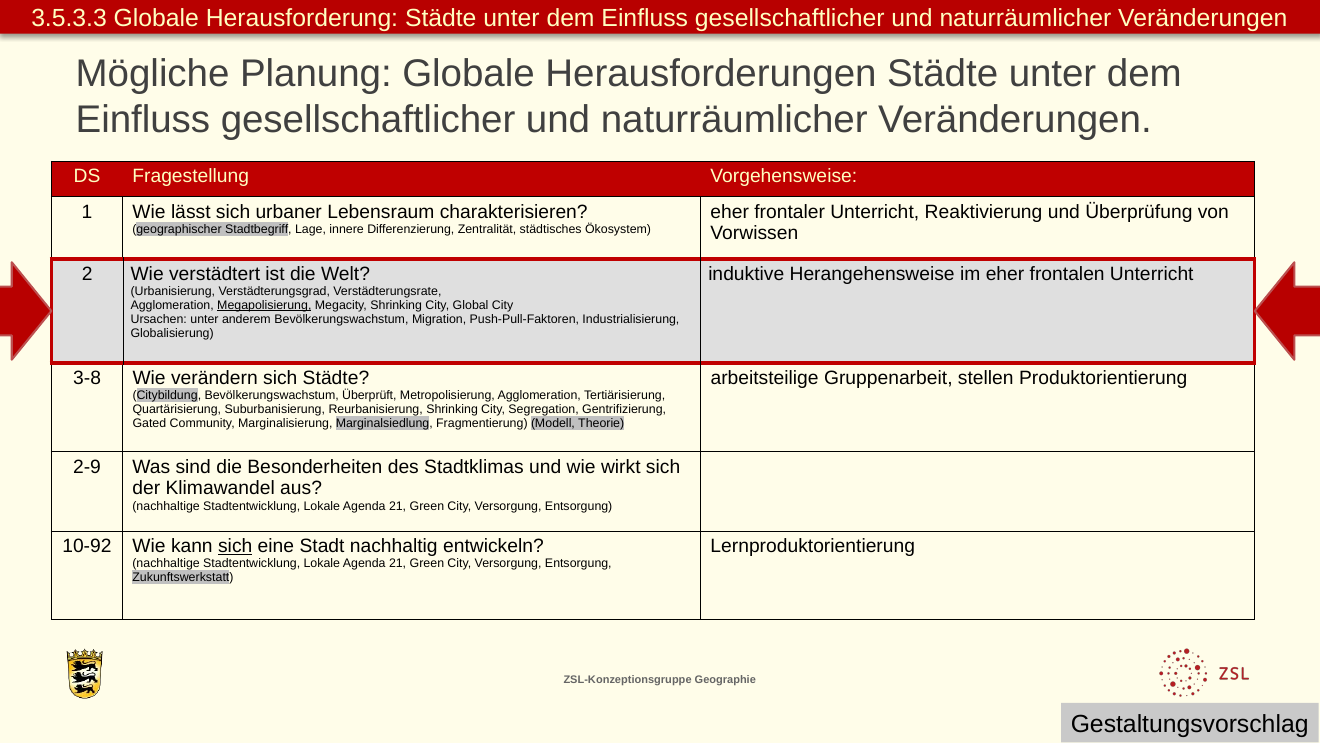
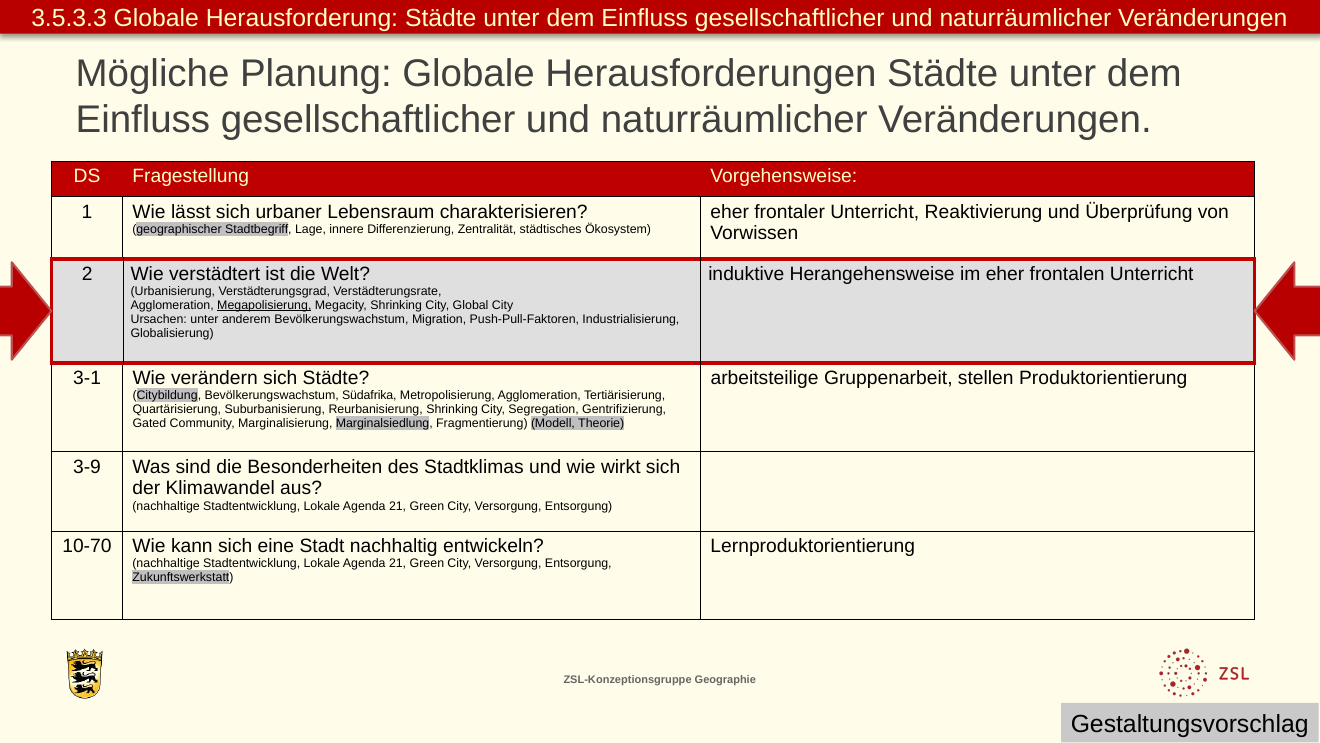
3-8: 3-8 -> 3-1 (87, 378)
Überprüft: Überprüft -> Südafrika (369, 395)
2-9: 2-9 -> 3-9 (87, 466)
10-92: 10-92 -> 10-70 (87, 546)
sich underline: present -> none (235, 546)
